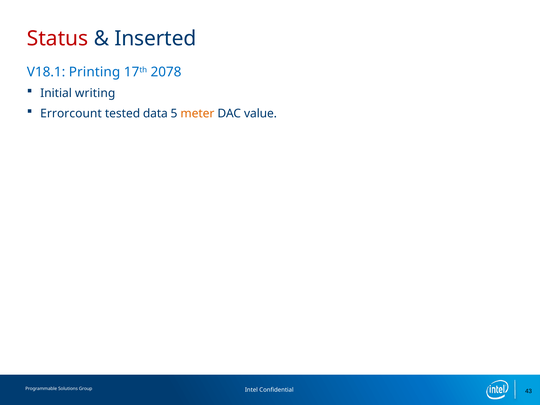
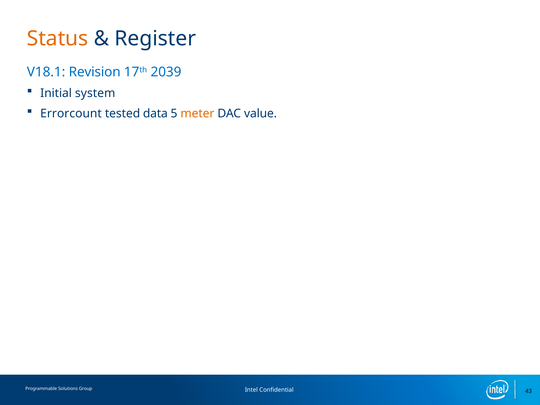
Status colour: red -> orange (58, 38)
Inserted: Inserted -> Register (155, 38)
Printing: Printing -> Revision (95, 72)
2078: 2078 -> 2039 (166, 72)
writing: writing -> system (95, 93)
